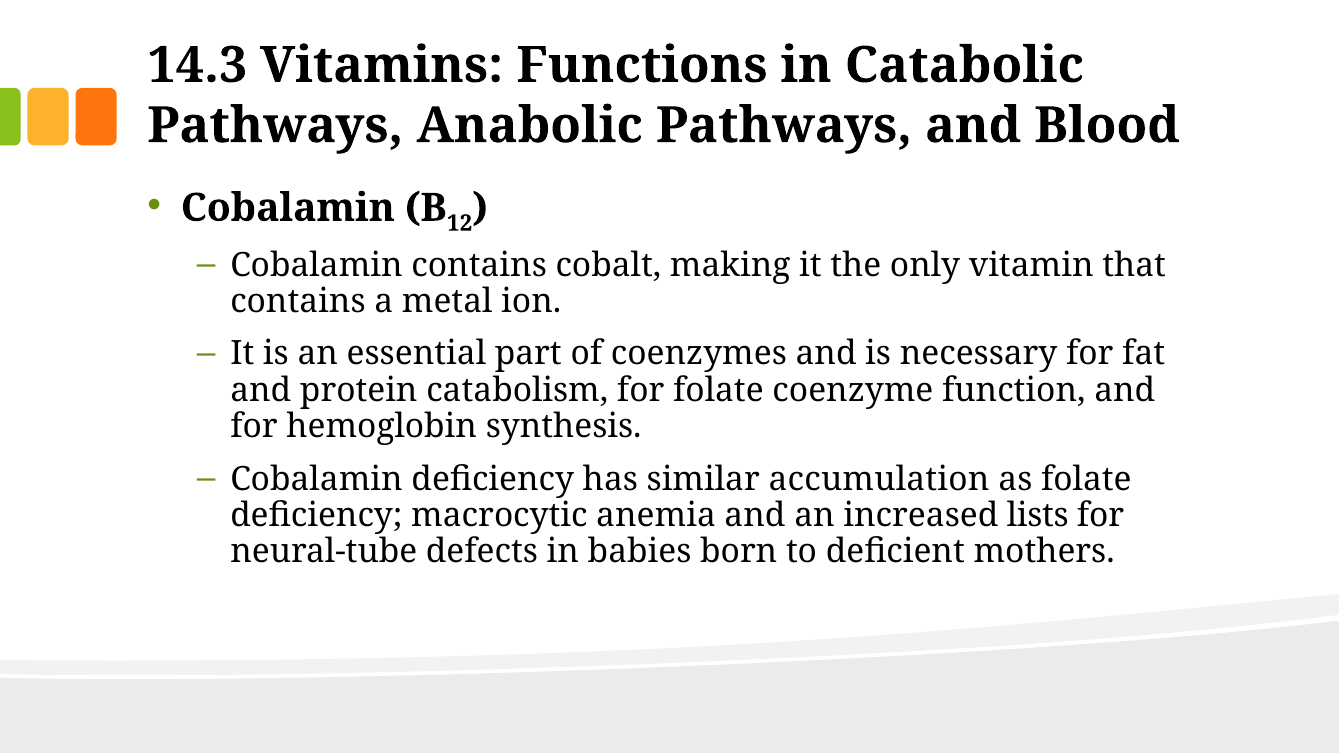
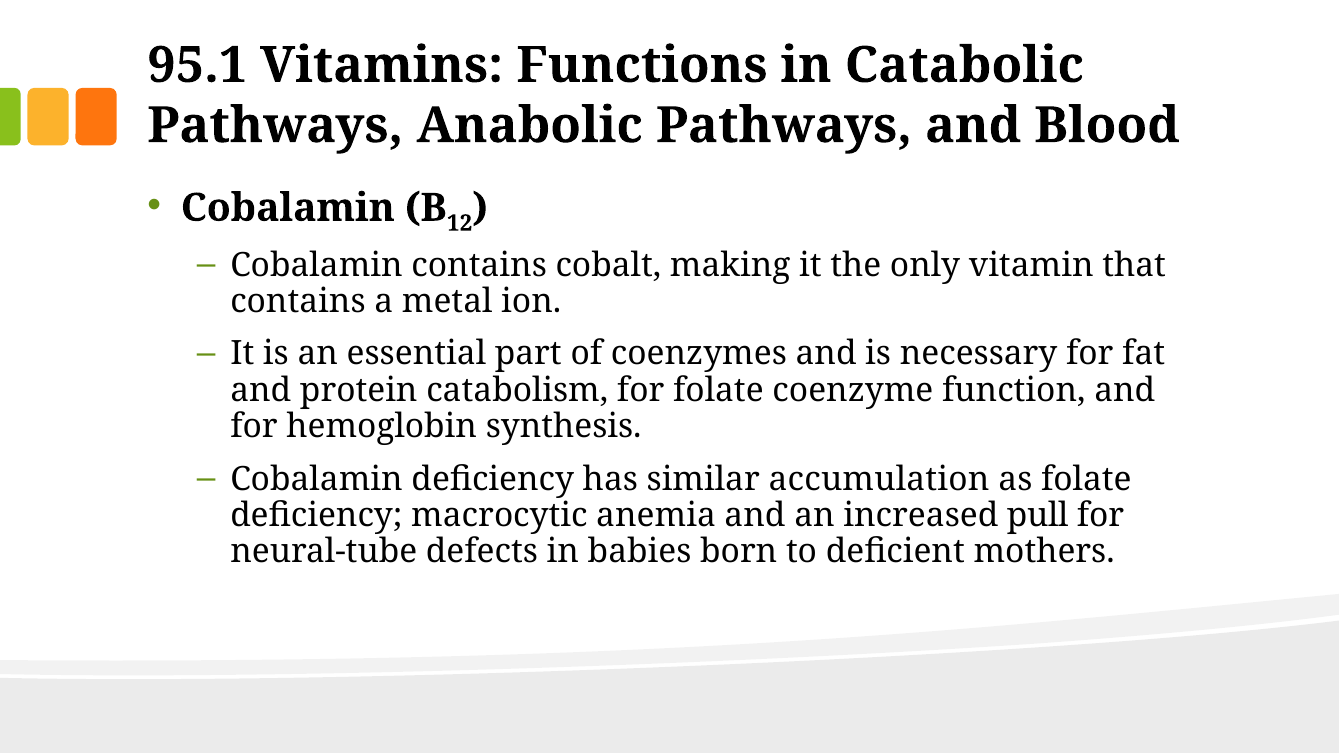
14.3: 14.3 -> 95.1 (197, 65)
lists: lists -> pull (1038, 515)
